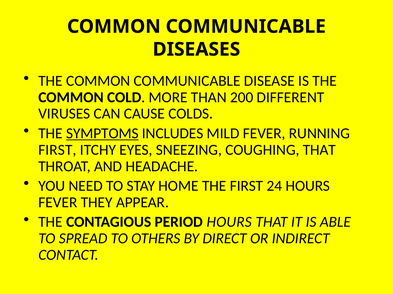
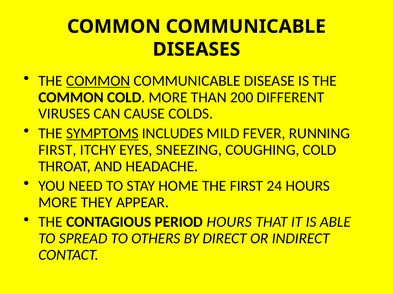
COMMON underline: none -> present (98, 81)
COUGHING THAT: THAT -> COLD (319, 150)
FEVER: FEVER -> MORE (58, 203)
